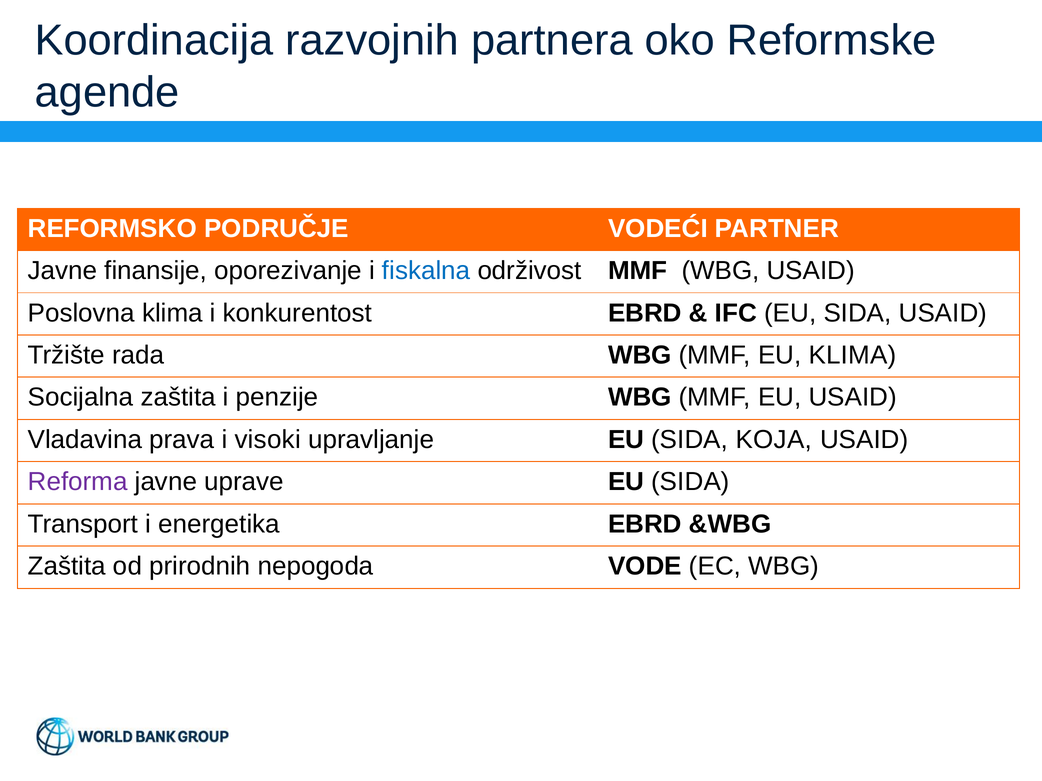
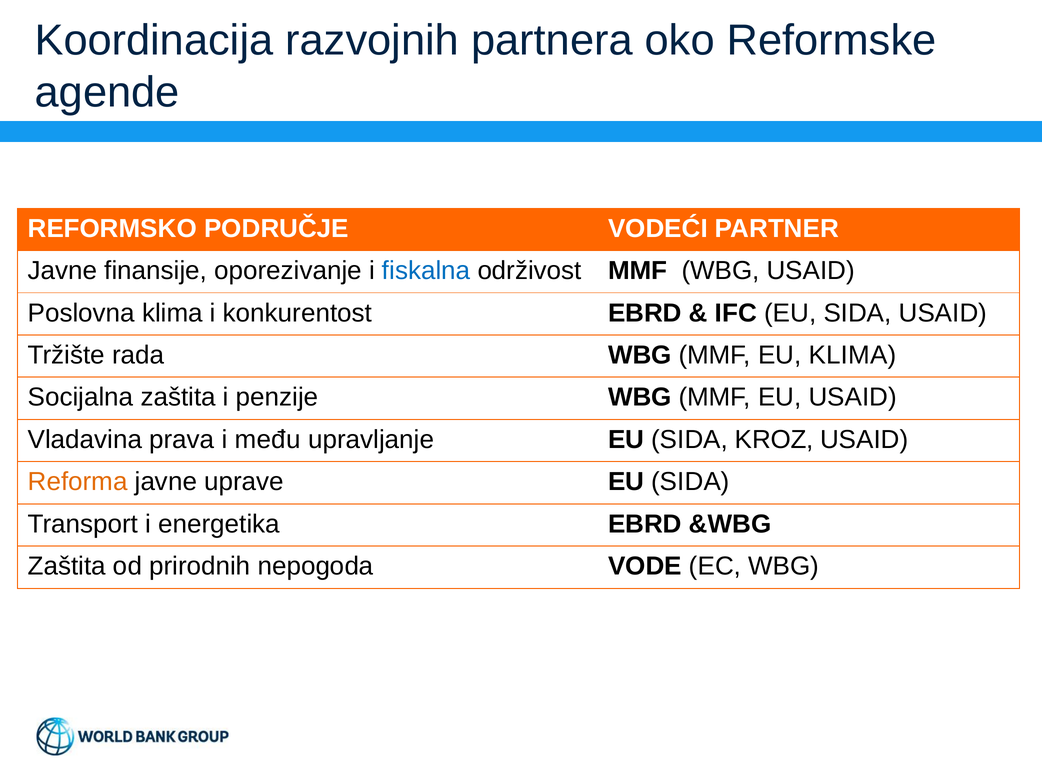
visoki: visoki -> među (268, 440)
KOJA: KOJA -> KROZ (774, 440)
Reforma colour: purple -> orange (78, 482)
